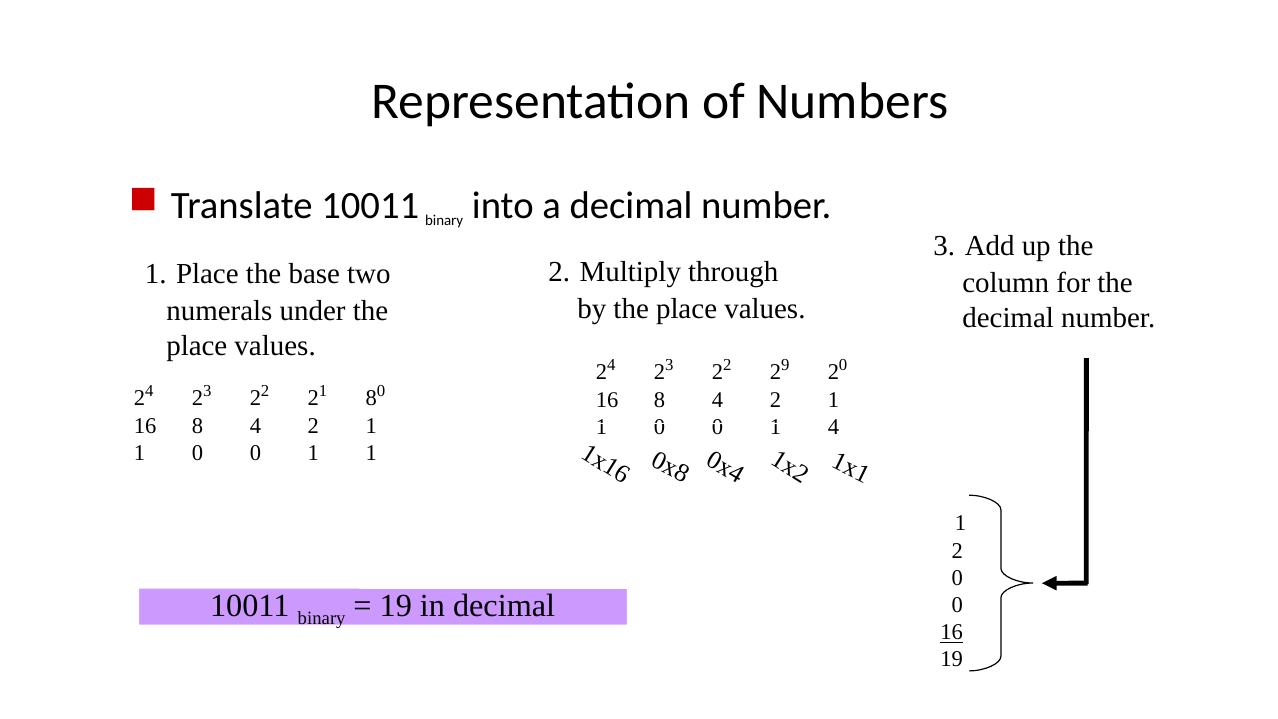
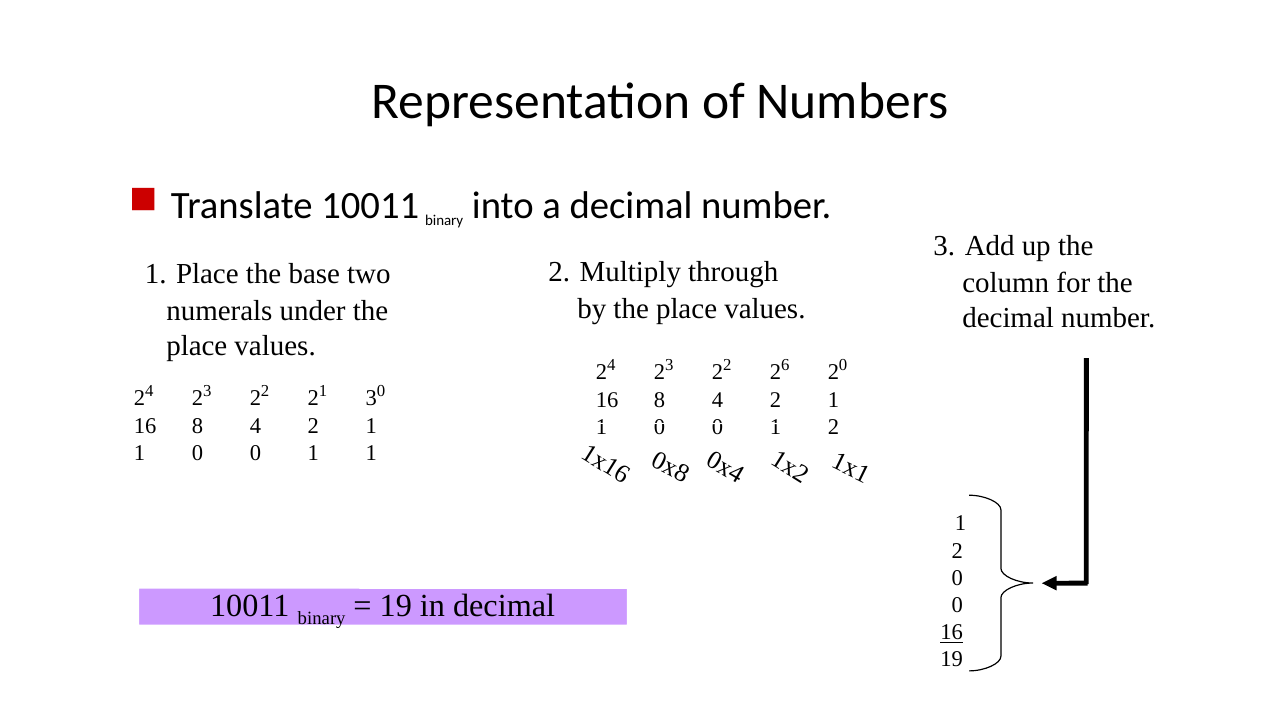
2 9: 9 -> 6 (785, 365)
1 8: 8 -> 3 (371, 398)
0 1 4: 4 -> 2 (833, 427)
